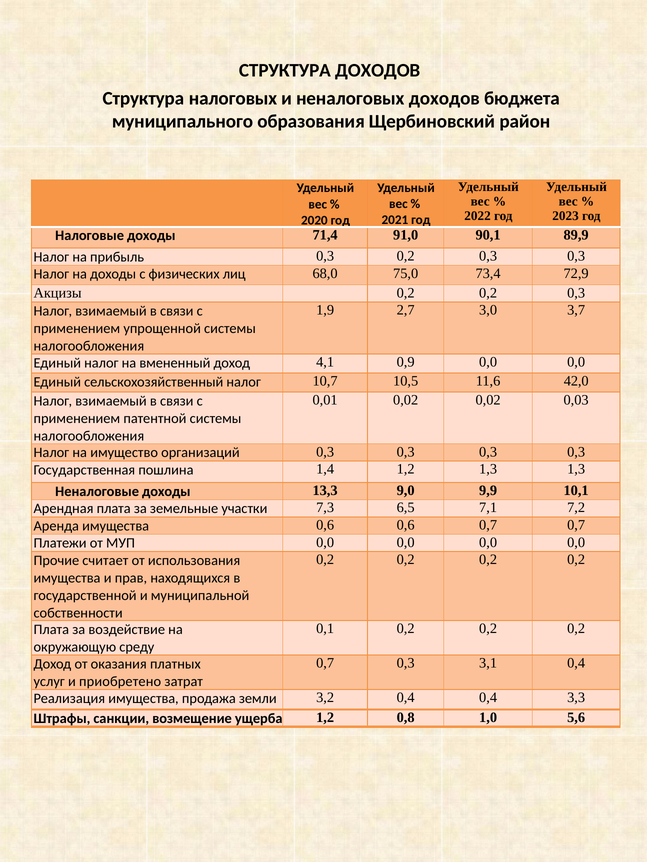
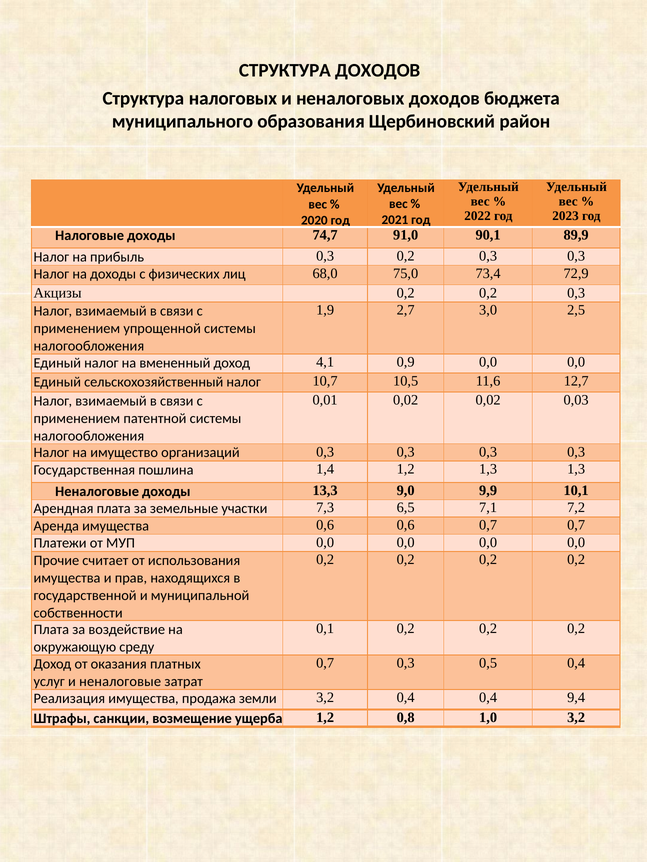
71,4: 71,4 -> 74,7 (325, 235)
3,7: 3,7 -> 2,5 (576, 310)
42,0: 42,0 -> 12,7 (576, 381)
3,1: 3,1 -> 0,5 (488, 664)
и приобретено: приобретено -> неналоговые (120, 682)
3,3: 3,3 -> 9,4 (576, 698)
1,0 5,6: 5,6 -> 3,2 (576, 718)
